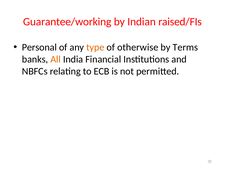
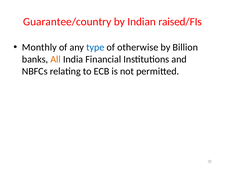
Guarantee/working: Guarantee/working -> Guarantee/country (67, 22)
Personal: Personal -> Monthly (39, 47)
type colour: orange -> blue (95, 47)
Terms: Terms -> Billion (185, 47)
